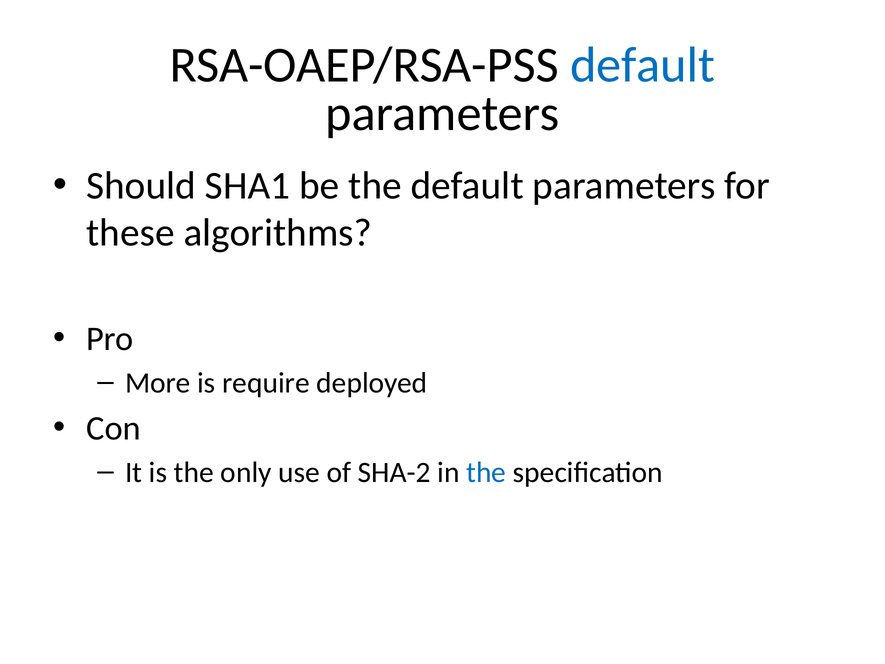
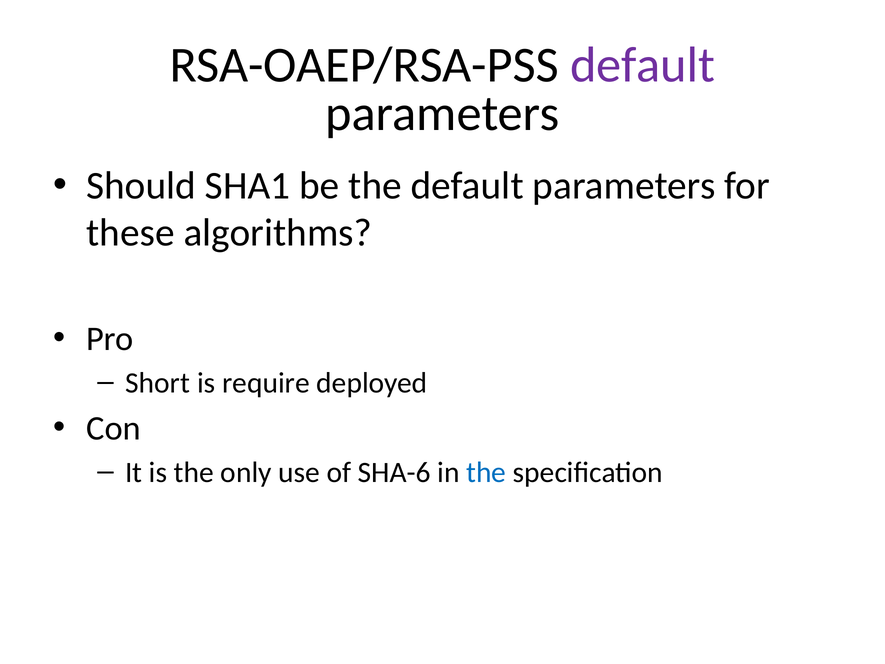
default colour: blue -> purple (643, 65)
More: More -> Short (158, 383)
SHA-2: SHA-2 -> SHA-6 (394, 472)
